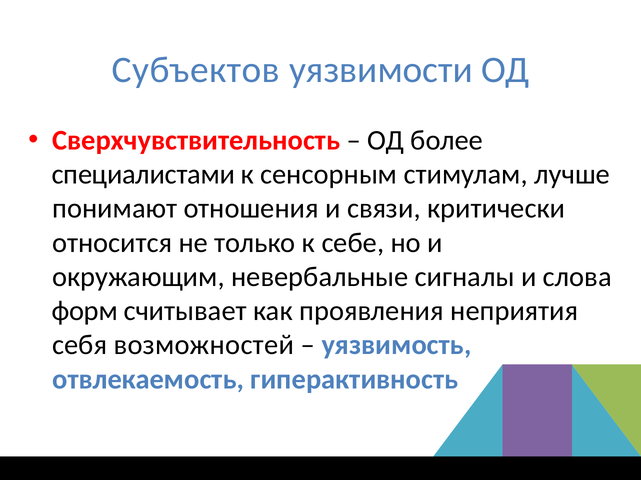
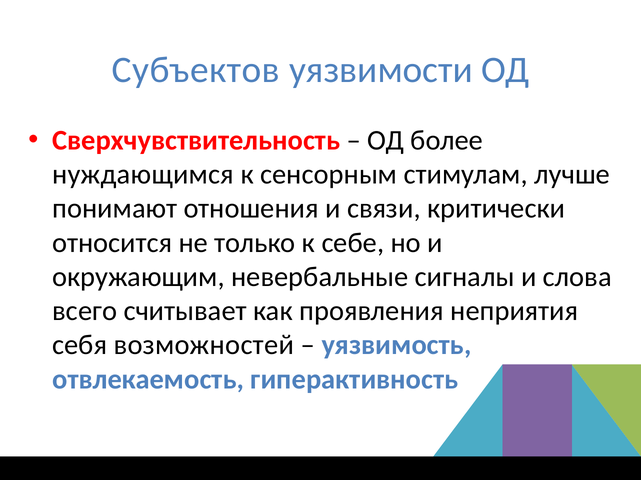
специалистами: специалистами -> нуждающимся (143, 175)
форм: форм -> всего (85, 311)
